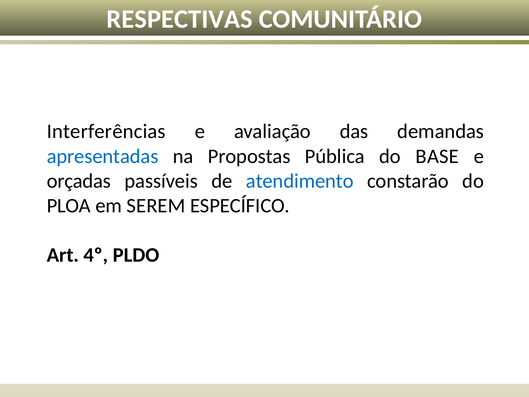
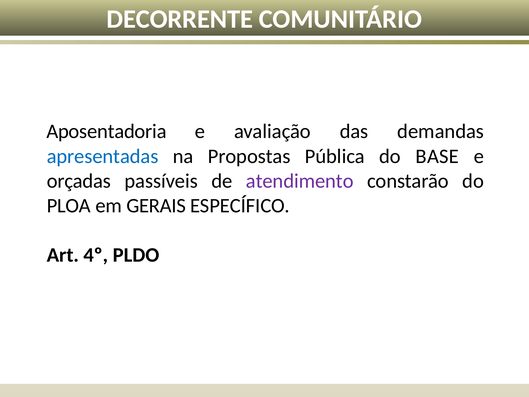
RESPECTIVAS: RESPECTIVAS -> DECORRENTE (180, 19)
Interferências: Interferências -> Aposentadoria (106, 131)
atendimento colour: blue -> purple (300, 181)
SEREM: SEREM -> GERAIS (156, 206)
